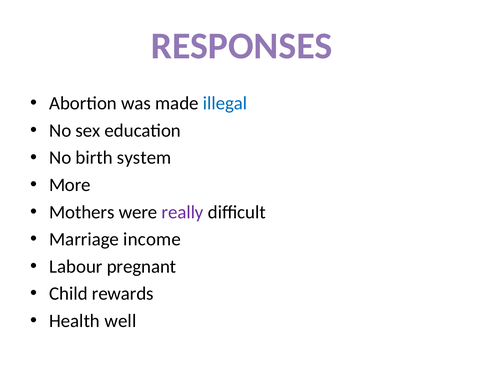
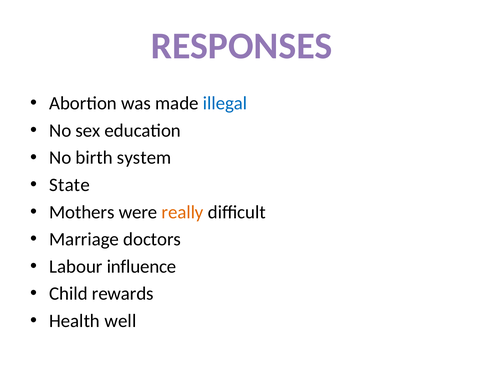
More: More -> State (70, 185)
really colour: purple -> orange (183, 212)
income: income -> doctors (152, 239)
pregnant: pregnant -> influence (142, 266)
